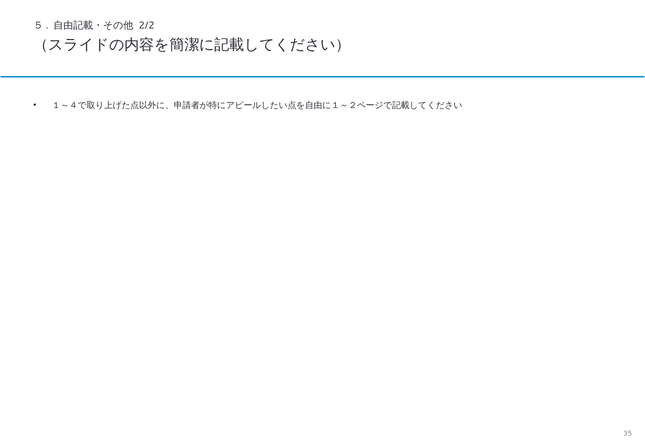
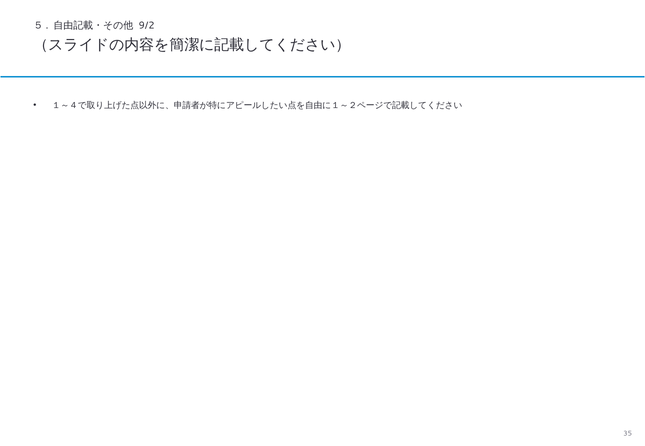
2/2: 2/2 -> 9/2 (147, 26)
